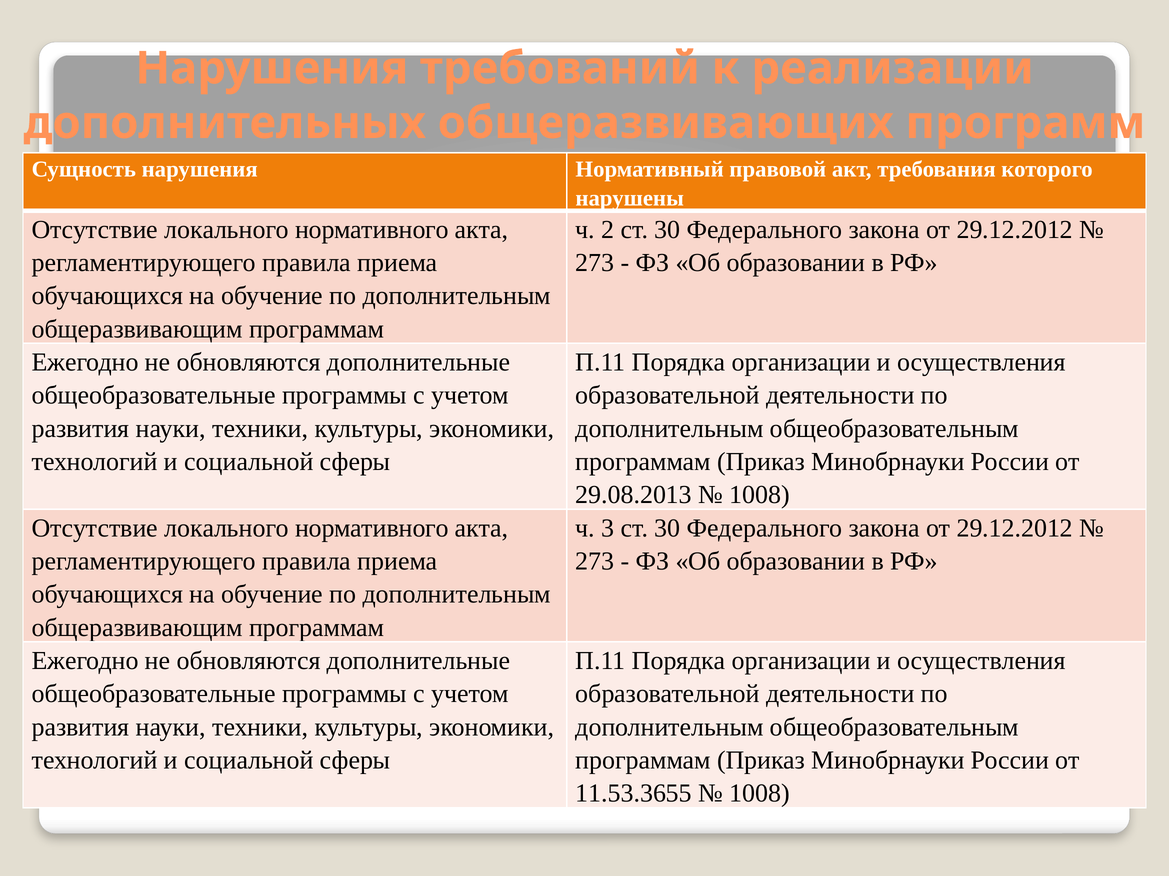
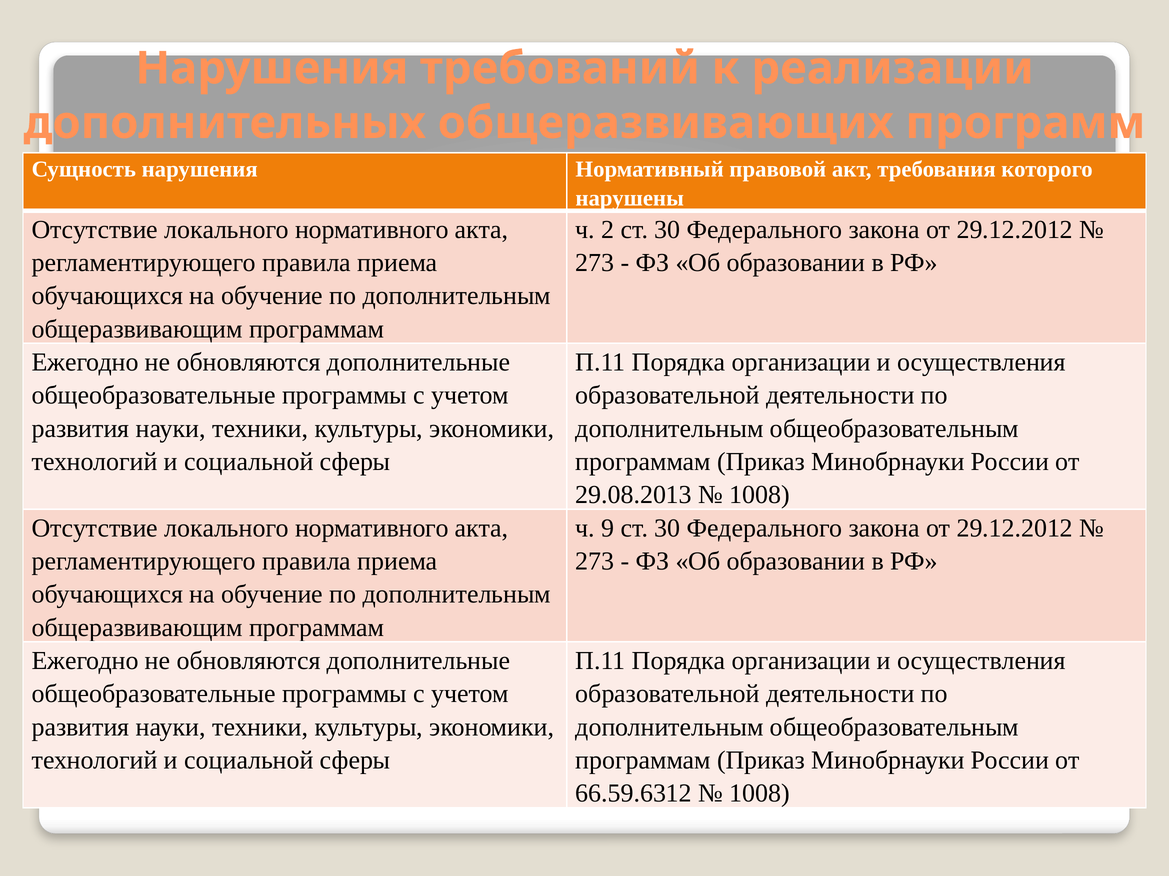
3: 3 -> 9 (608, 528)
11.53.3655: 11.53.3655 -> 66.59.6312 (634, 794)
